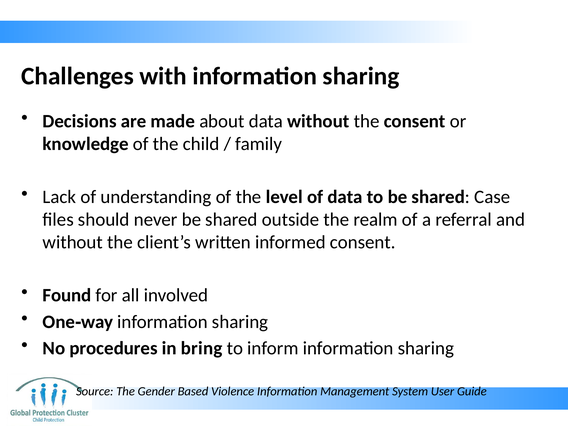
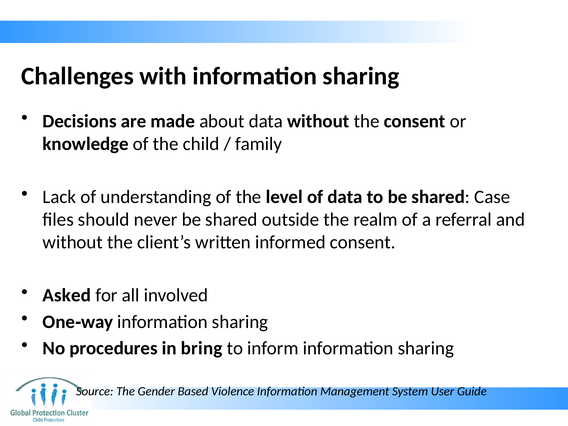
Found: Found -> Asked (67, 295)
